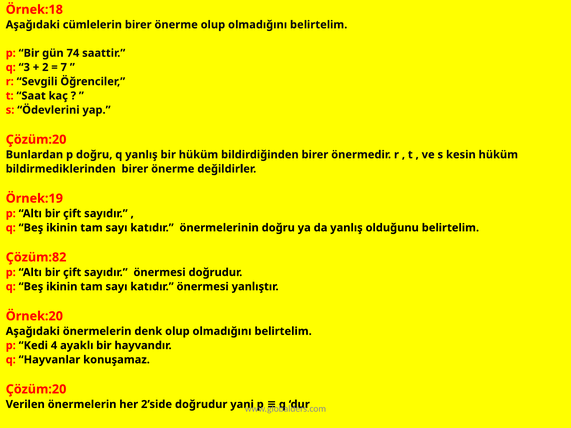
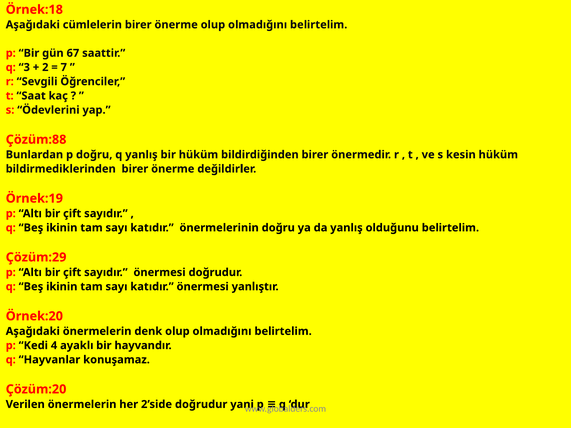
74: 74 -> 67 (73, 53)
Çözüm:20: Çözüm:20 -> Çözüm:88 (36, 140)
Çözüm:82: Çözüm:82 -> Çözüm:29 (36, 257)
